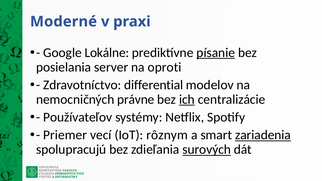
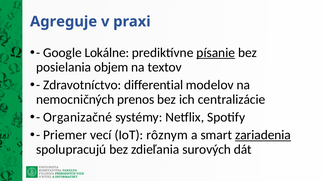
Moderné: Moderné -> Agreguje (64, 22)
server: server -> objem (111, 67)
oproti: oproti -> textov (165, 67)
právne: právne -> prenos (136, 99)
ich underline: present -> none (187, 99)
Používateľov: Používateľov -> Organizačné (78, 117)
surových underline: present -> none (207, 150)
